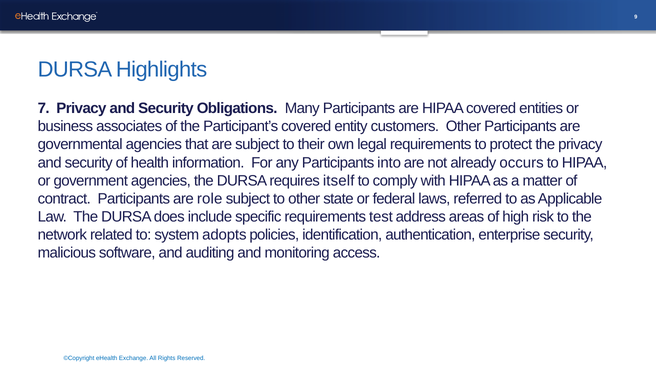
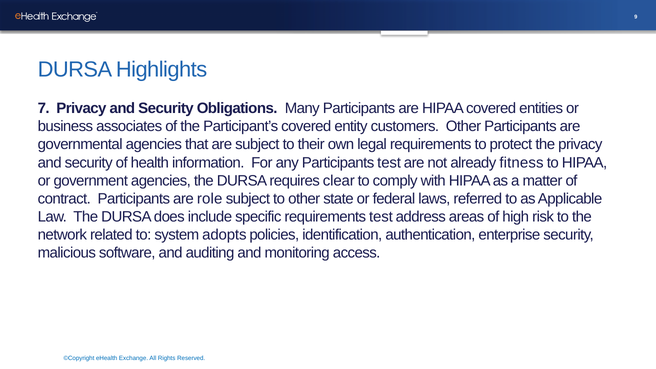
Participants into: into -> test (389, 163)
occurs: occurs -> fitness (522, 163)
itself: itself -> clear (339, 181)
